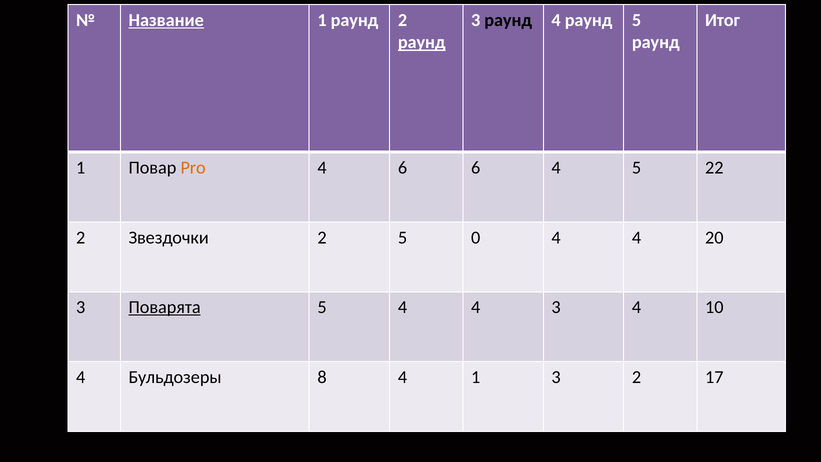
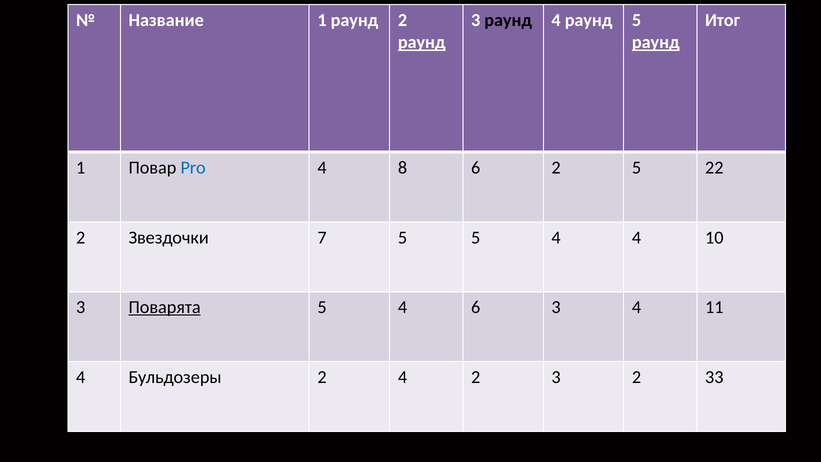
Название underline: present -> none (166, 20)
раунд underline: none -> present (656, 42)
Pro colour: orange -> blue (193, 168)
4 6: 6 -> 8 (403, 168)
6 4: 4 -> 2 (556, 168)
Звездочки 2: 2 -> 7 (322, 237)
5 0: 0 -> 5 (476, 237)
20: 20 -> 10 (714, 237)
5 4 4: 4 -> 6 (476, 307)
10: 10 -> 11 (714, 307)
Бульдозеры 8: 8 -> 2 (322, 377)
4 1: 1 -> 2 (476, 377)
17: 17 -> 33 (714, 377)
